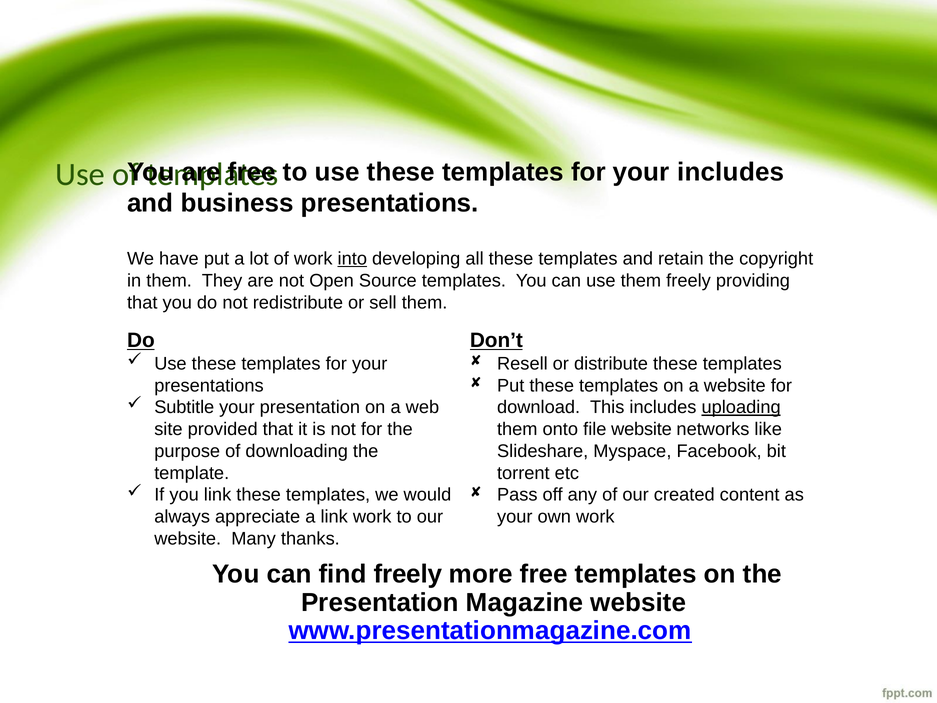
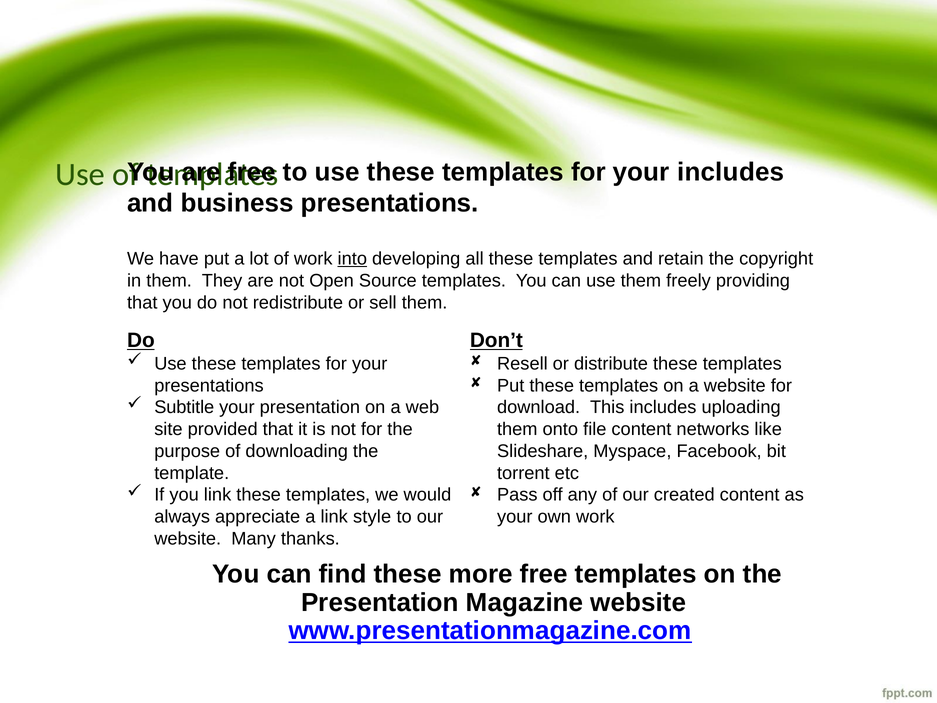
uploading underline: present -> none (741, 407)
file website: website -> content (641, 429)
link work: work -> style (372, 517)
find freely: freely -> these (408, 574)
